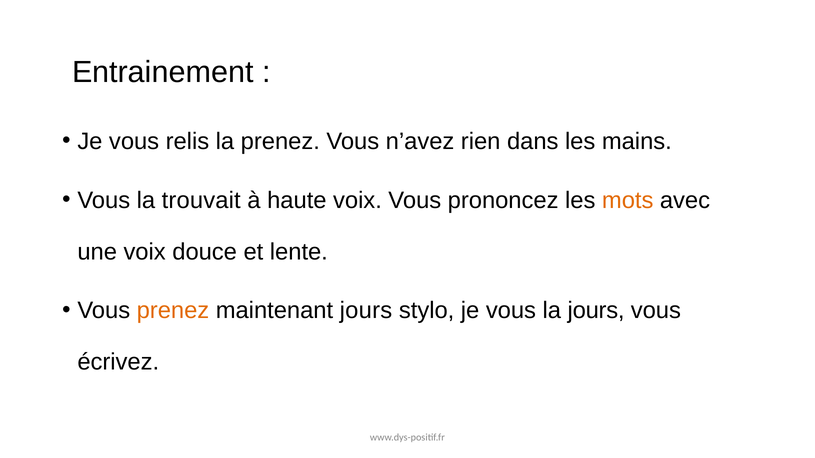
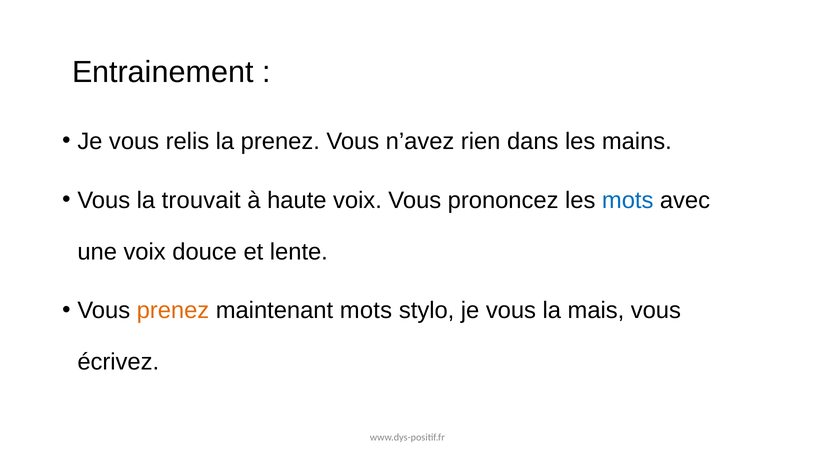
mots colour: orange -> blue (628, 201)
maintenant jours: jours -> mots (366, 311)
la jours: jours -> mais (596, 311)
